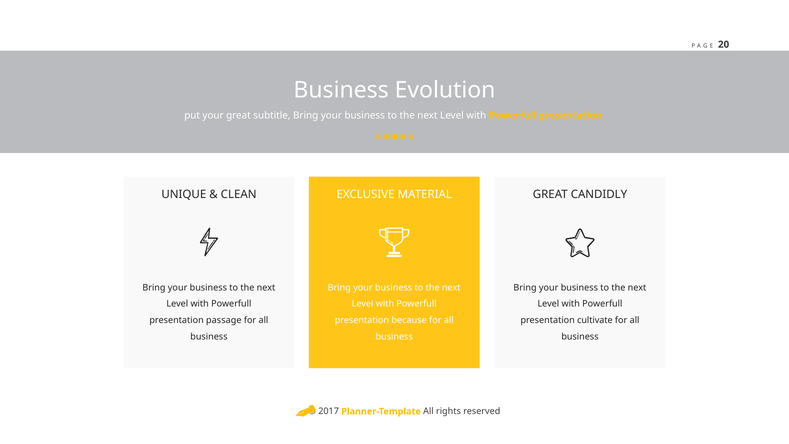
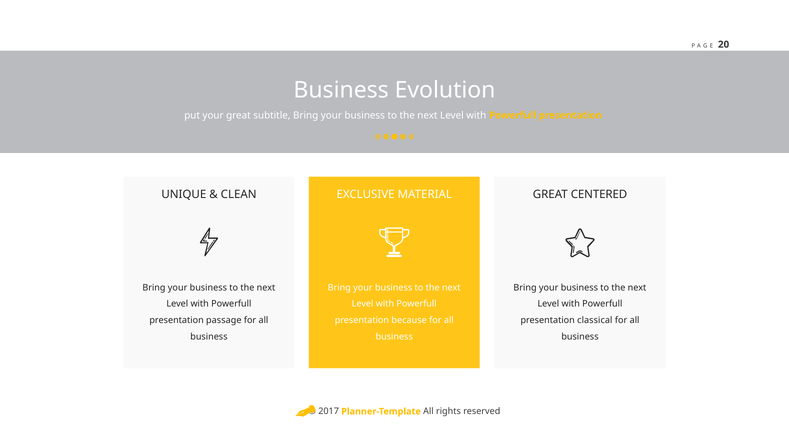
CANDIDLY: CANDIDLY -> CENTERED (599, 194)
cultivate: cultivate -> classical (595, 320)
